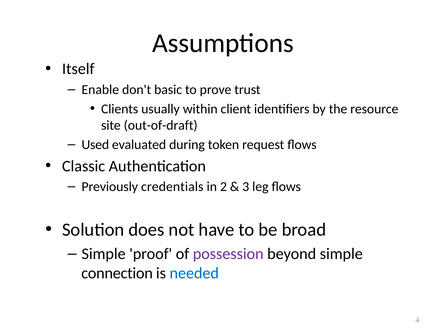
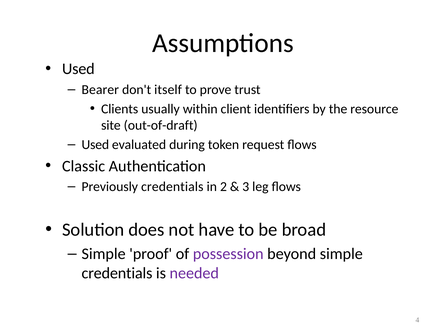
Itself: Itself -> Used (78, 69)
Enable: Enable -> Bearer (100, 89)
basic: basic -> itself (168, 89)
connection: connection -> credentials (117, 273)
needed colour: blue -> purple (194, 273)
